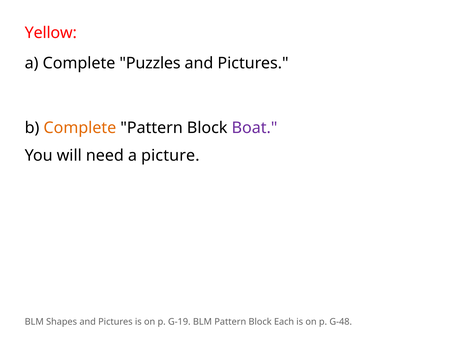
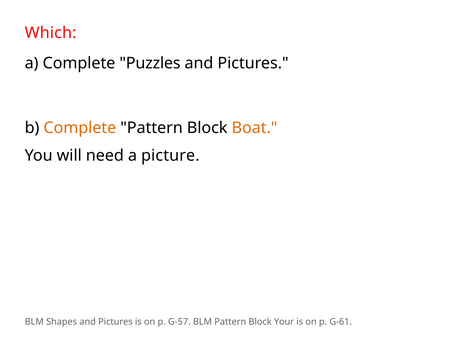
Yellow: Yellow -> Which (51, 33)
Boat colour: purple -> orange (255, 128)
G-19: G-19 -> G-57 (179, 322)
Each: Each -> Your (284, 322)
G-48: G-48 -> G-61 (341, 322)
